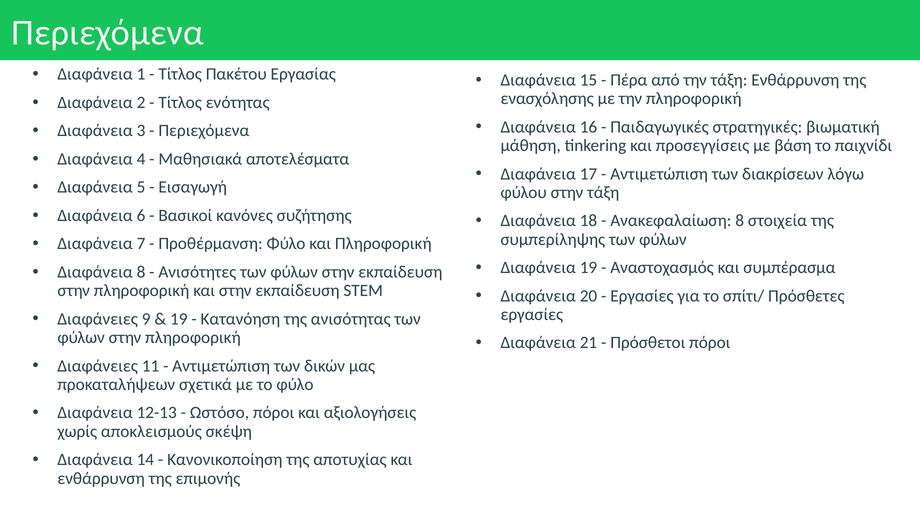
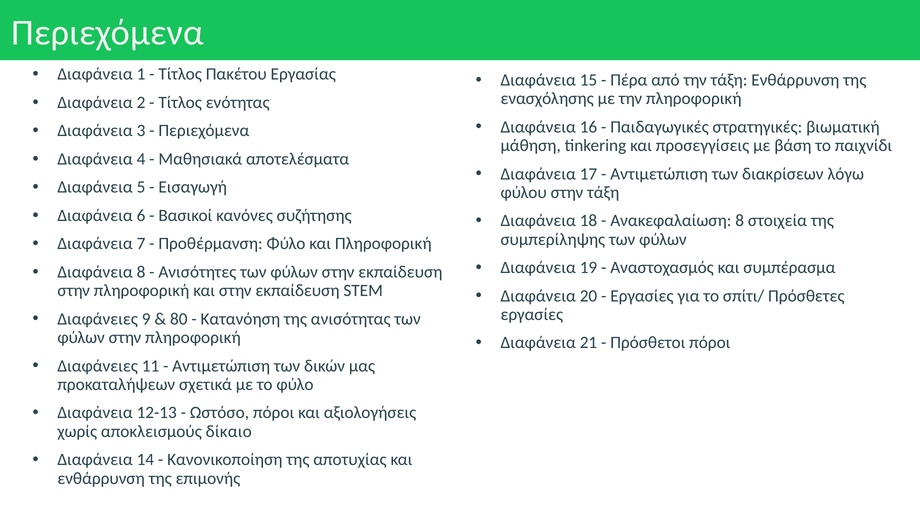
19: 19 -> 80 (179, 319)
σκέψη: σκέψη -> δίκαιο (229, 431)
